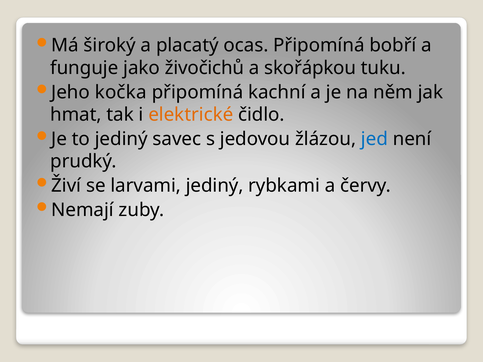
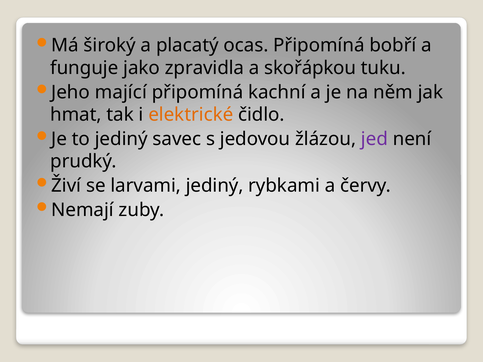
živočichů: živočichů -> zpravidla (204, 68)
kočka: kočka -> mající (121, 92)
jed colour: blue -> purple (374, 139)
